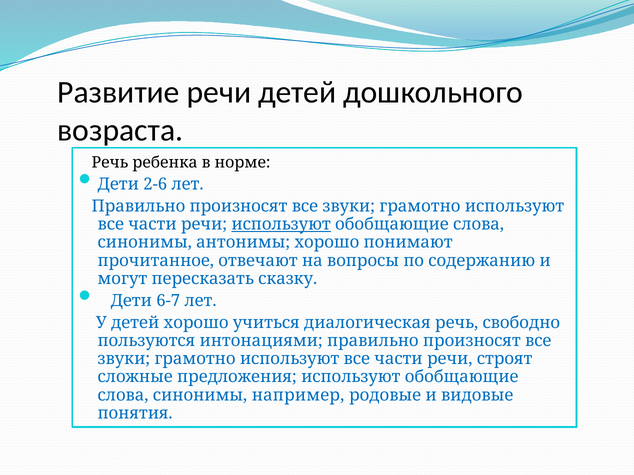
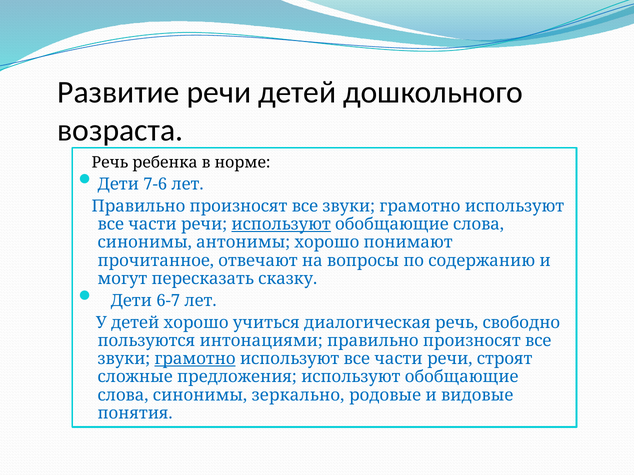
2-6: 2-6 -> 7-6 (155, 184)
грамотно underline: none -> present (195, 359)
например: например -> зеркально (298, 395)
